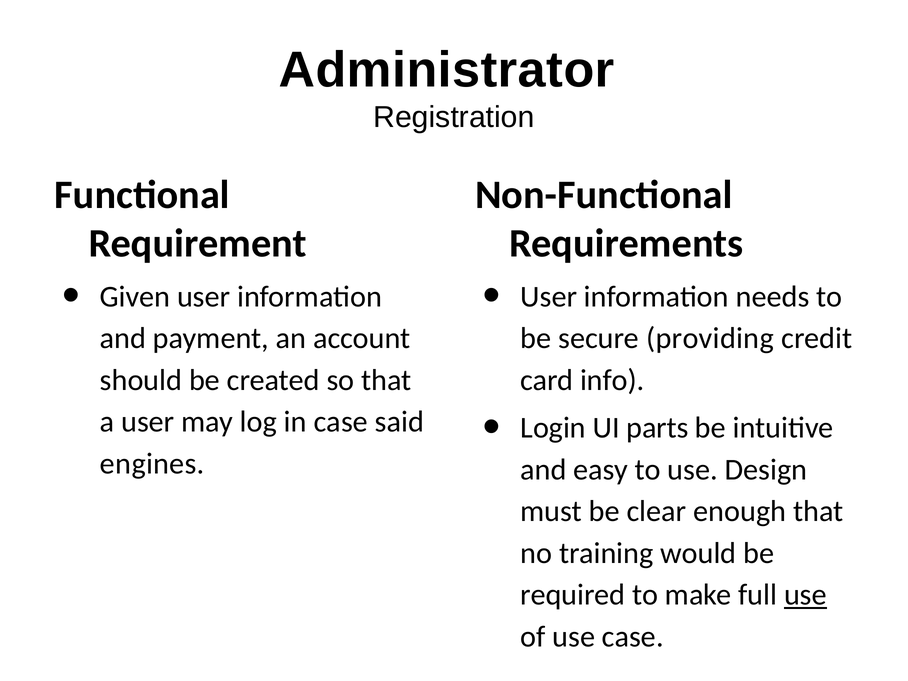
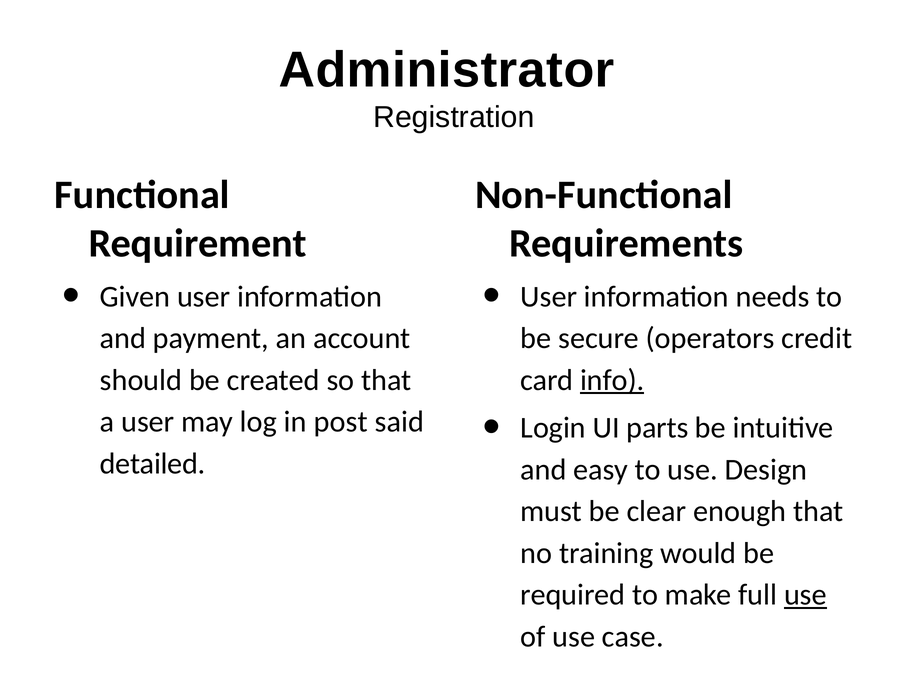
providing: providing -> operators (710, 338)
info underline: none -> present (612, 380)
in case: case -> post (341, 422)
engines: engines -> detailed (153, 464)
